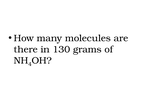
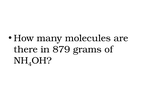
130: 130 -> 879 (61, 50)
